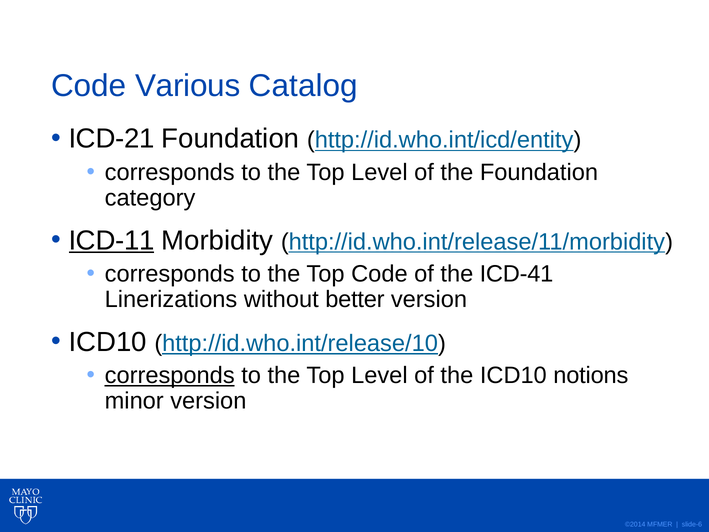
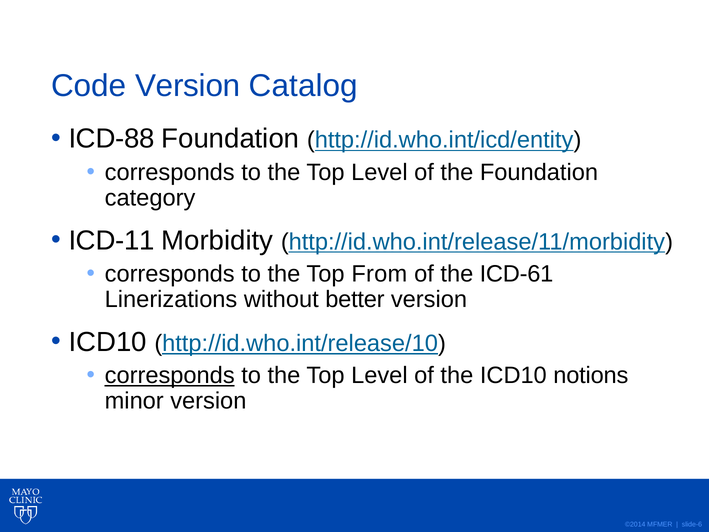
Code Various: Various -> Version (188, 86)
ICD-21: ICD-21 -> ICD-88 (111, 139)
ICD-11 underline: present -> none (111, 240)
Top Code: Code -> From (379, 274)
ICD-41: ICD-41 -> ICD-61 (517, 274)
